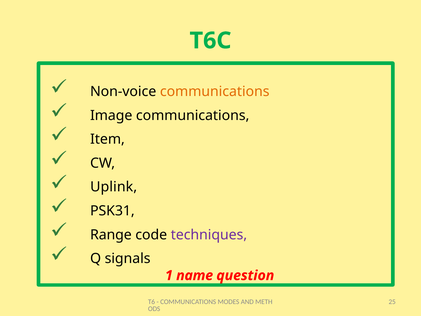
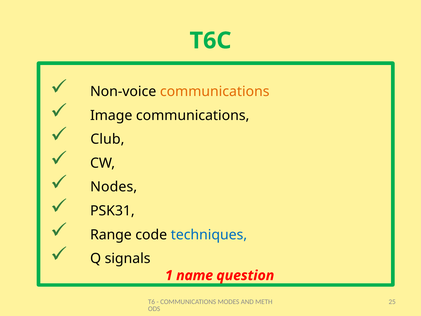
Item: Item -> Club (107, 139)
Uplink: Uplink -> Nodes (114, 187)
techniques colour: purple -> blue (209, 235)
